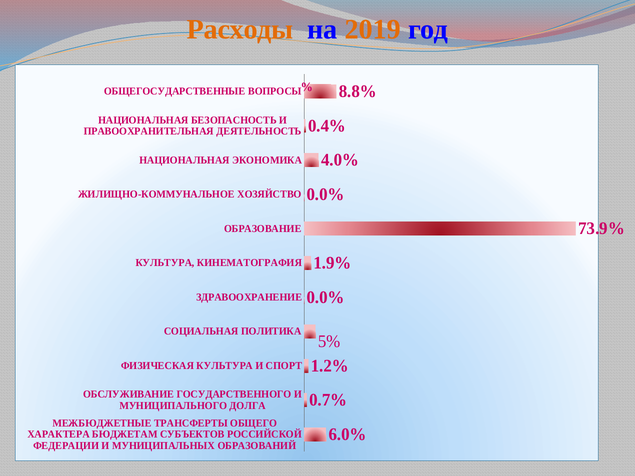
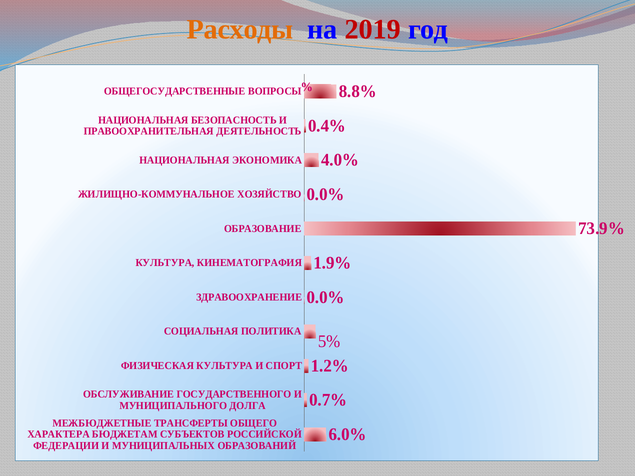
2019 colour: orange -> red (373, 30)
